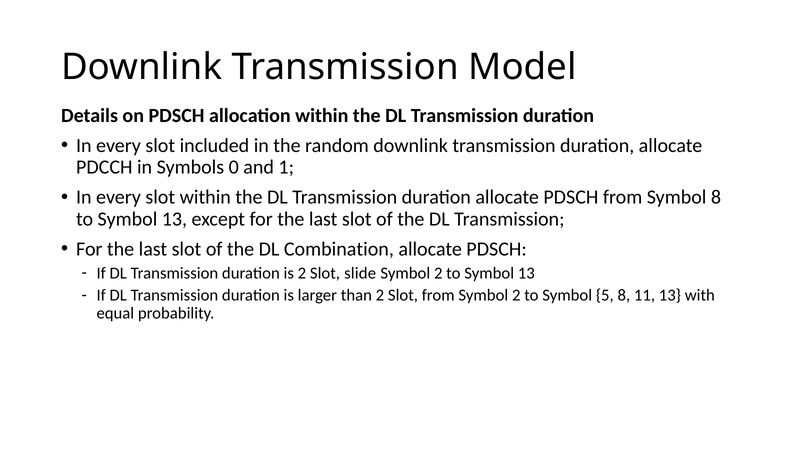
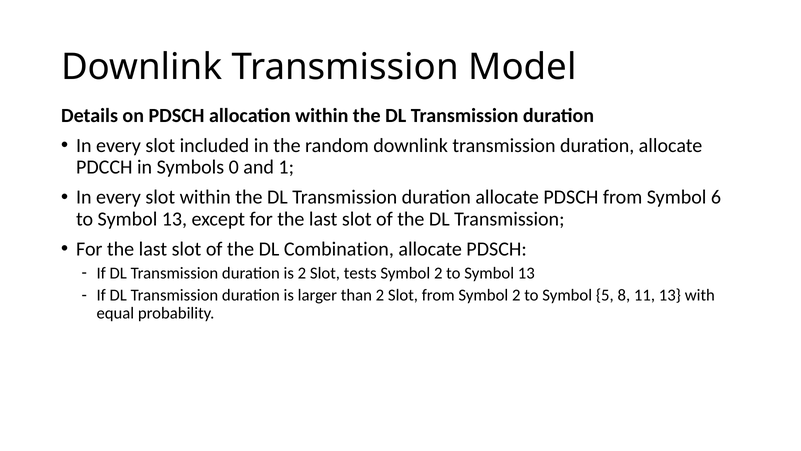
Symbol 8: 8 -> 6 (716, 197)
slide: slide -> tests (360, 273)
